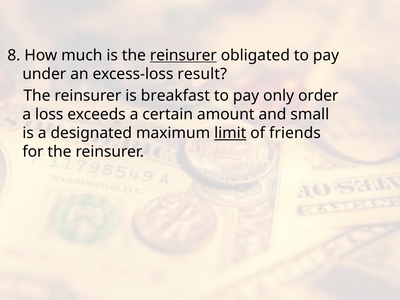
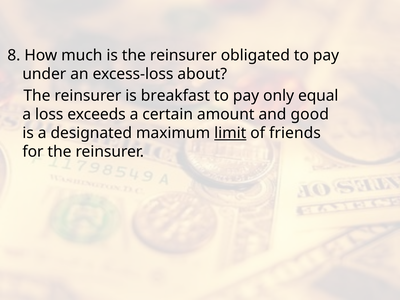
reinsurer underline: present -> none (183, 55)
result: result -> about (202, 74)
order: order -> equal (318, 96)
small: small -> good (310, 114)
